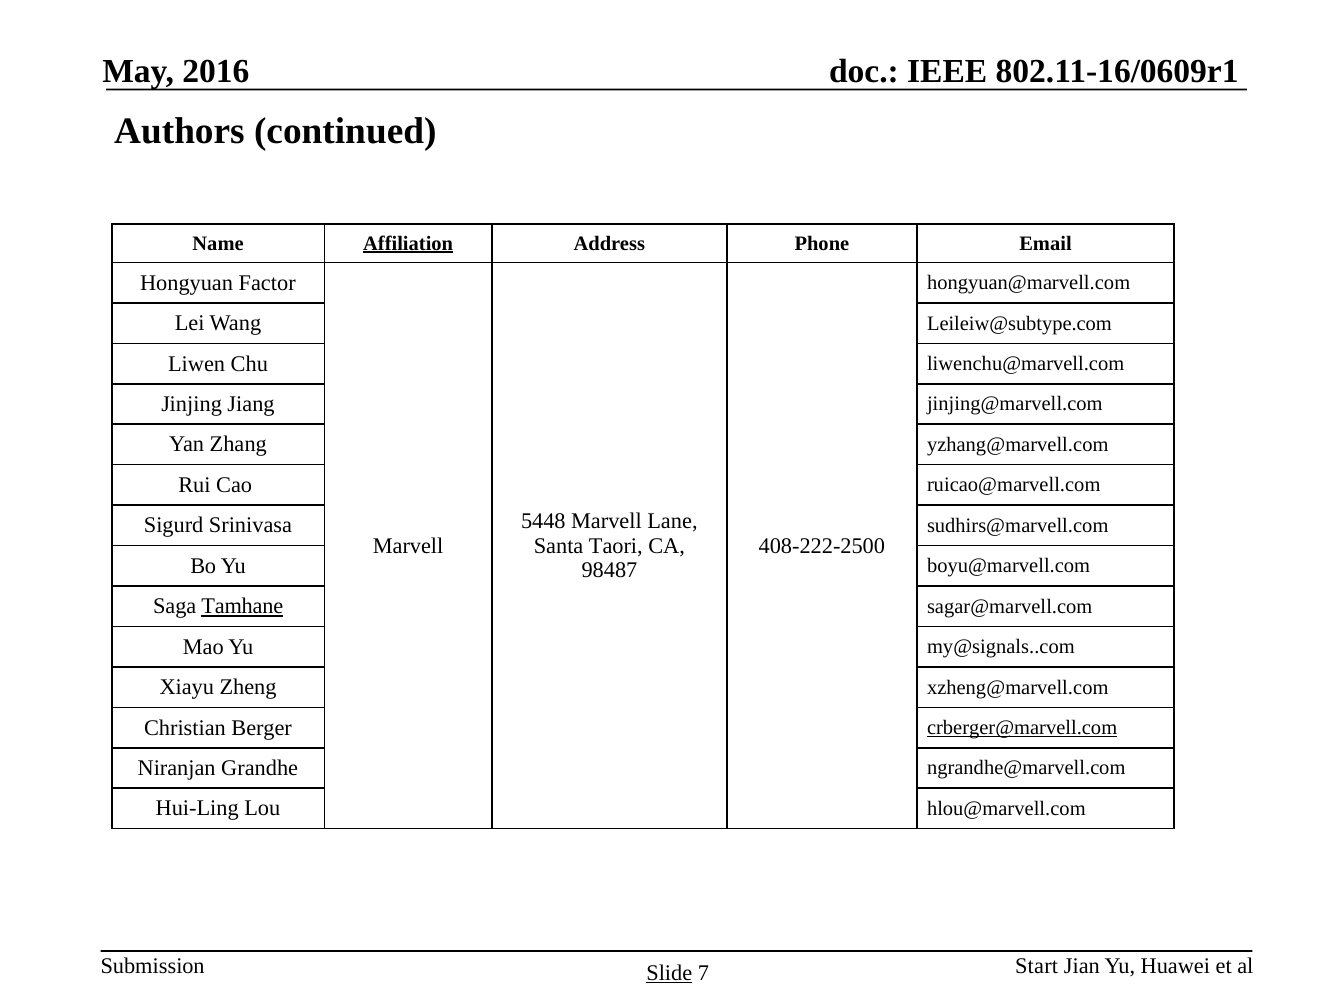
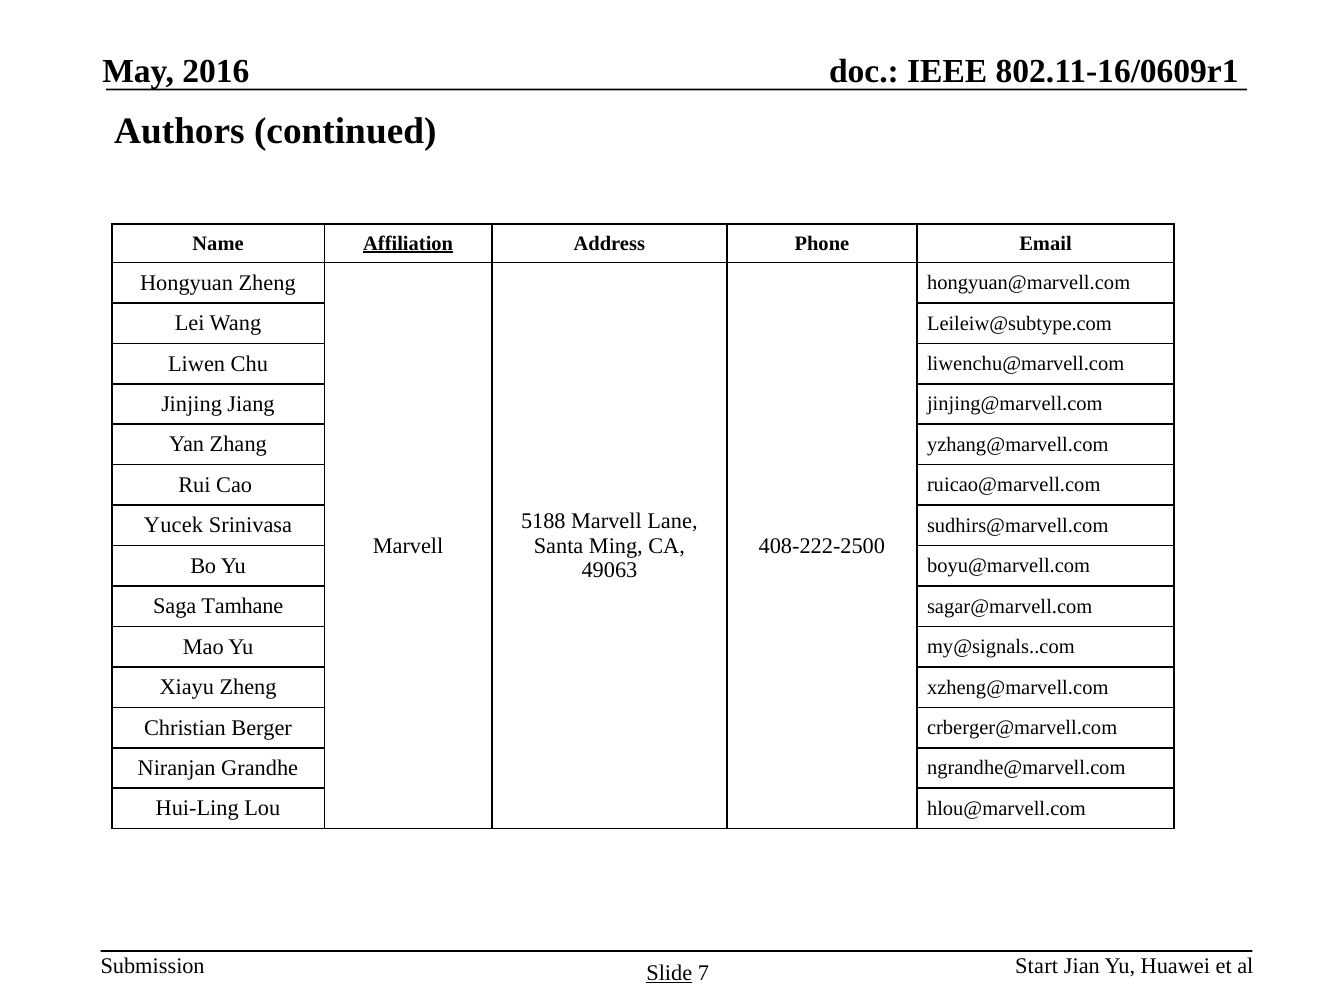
Hongyuan Factor: Factor -> Zheng (267, 283)
5448: 5448 -> 5188 (543, 521)
Sigurd: Sigurd -> Yucek (174, 525)
Taori: Taori -> Ming (616, 545)
98487: 98487 -> 49063 (609, 570)
Tamhane underline: present -> none (242, 606)
crberger@marvell.com underline: present -> none (1022, 727)
